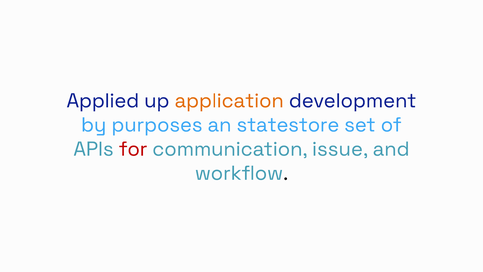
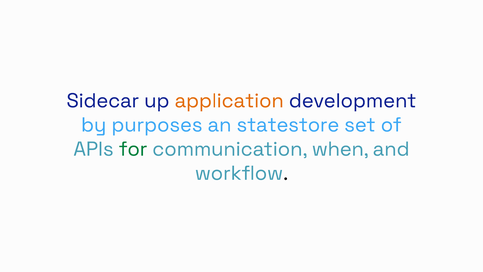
Applied: Applied -> Sidecar (103, 101)
for colour: red -> green (133, 149)
issue: issue -> when (340, 149)
